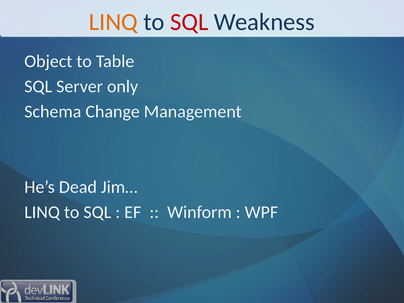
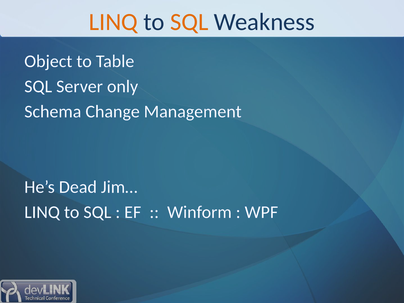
SQL colour: red -> orange (189, 22)
